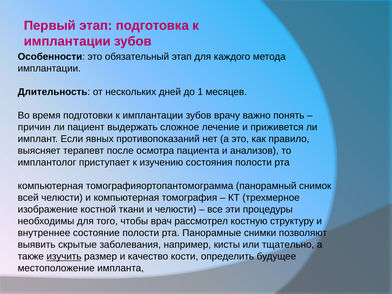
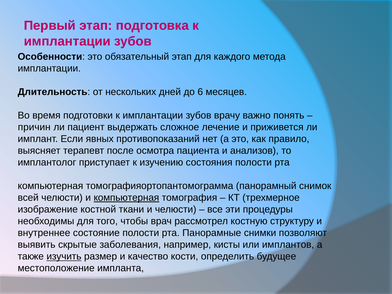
1: 1 -> 6 (200, 92)
компьютерная underline: none -> present (126, 198)
тщательно: тщательно -> имплантов (288, 245)
